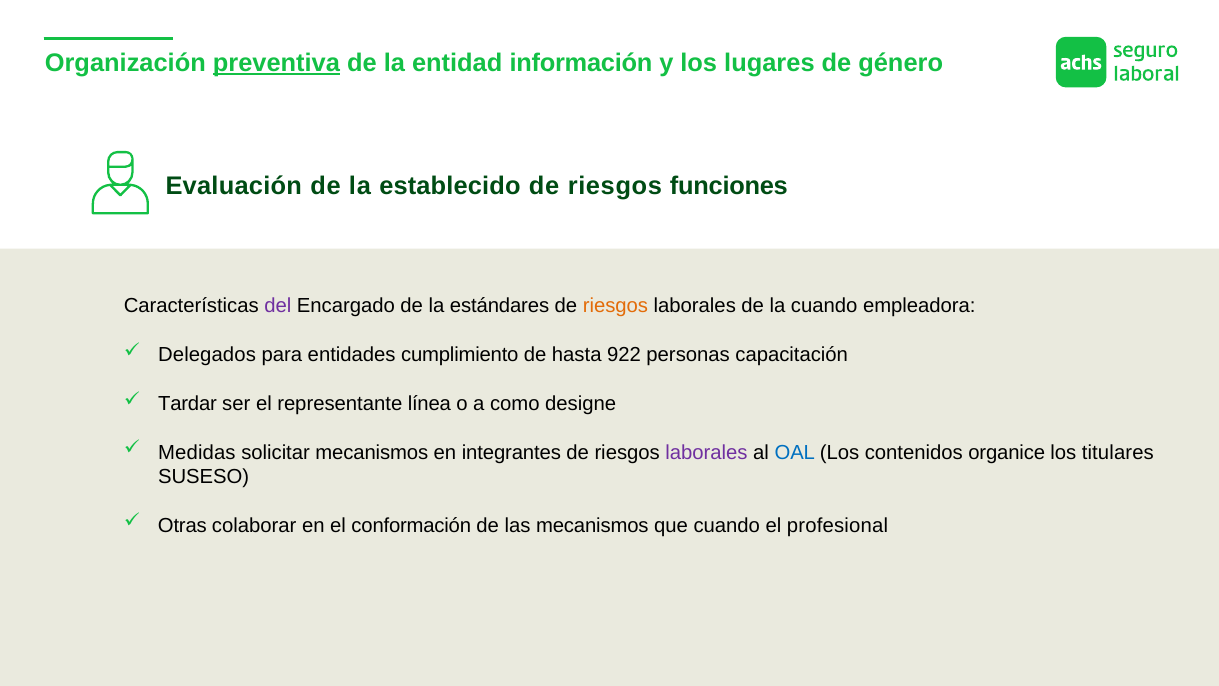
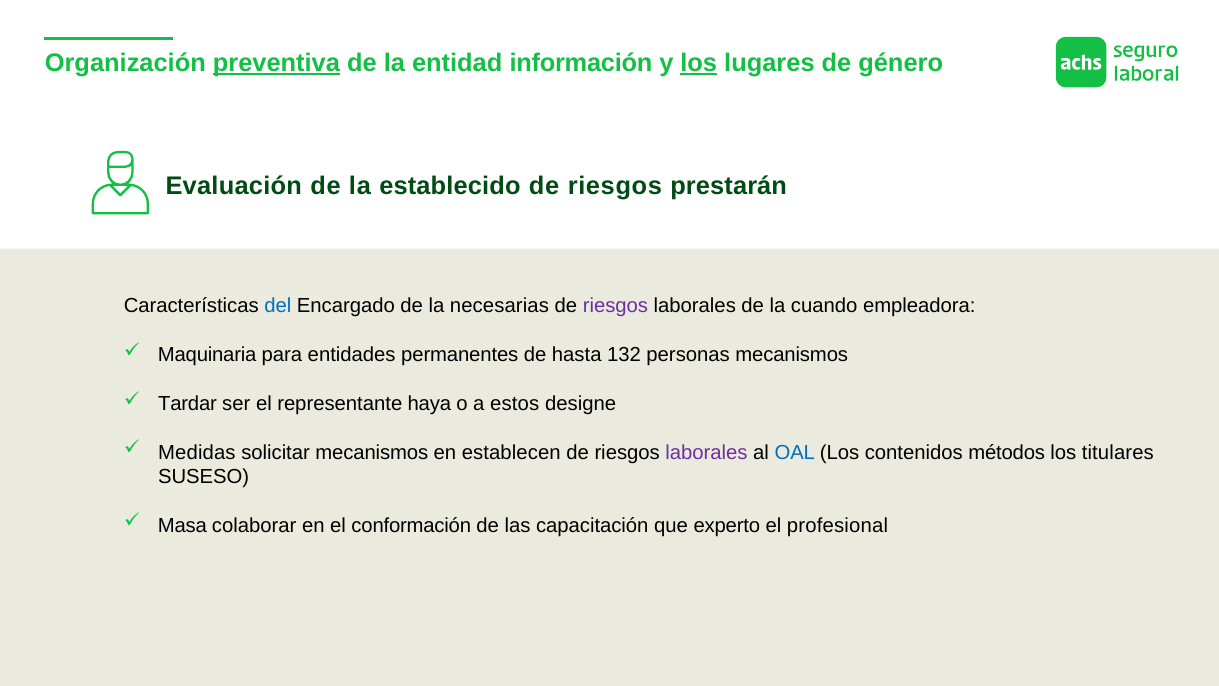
los underline: none -> present (699, 63)
funciones: funciones -> prestarán (729, 186)
del colour: purple -> blue (278, 306)
estándares: estándares -> necesarias (499, 306)
riesgos colour: orange -> purple (615, 306)
Delegados: Delegados -> Maquinaria (207, 355)
cumplimiento: cumplimiento -> permanentes (460, 355)
922: 922 -> 132 (624, 355)
personas capacitación: capacitación -> mecanismos (792, 355)
línea: línea -> haya (429, 404)
como: como -> estos (515, 404)
integrantes: integrantes -> establecen (511, 452)
organice: organice -> métodos (1007, 452)
Otras: Otras -> Masa (182, 525)
las mecanismos: mecanismos -> capacitación (592, 525)
que cuando: cuando -> experto (727, 525)
